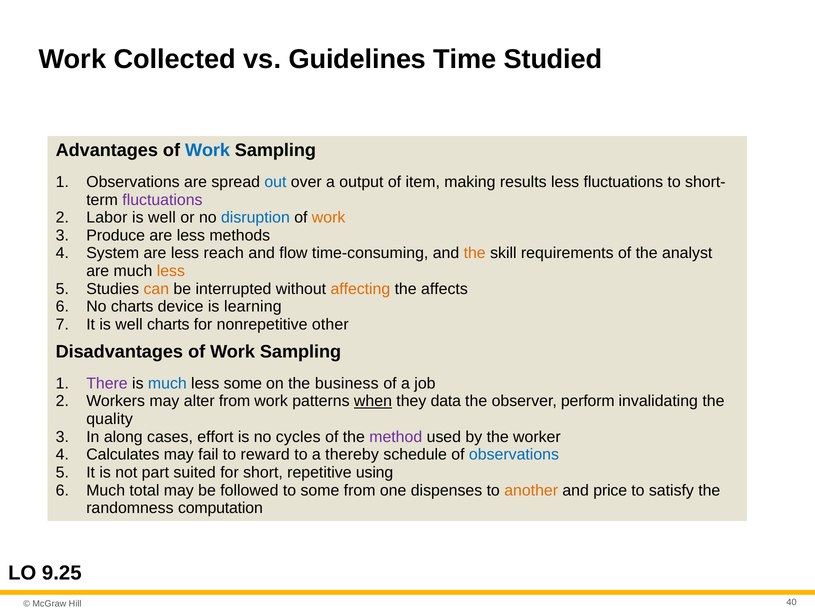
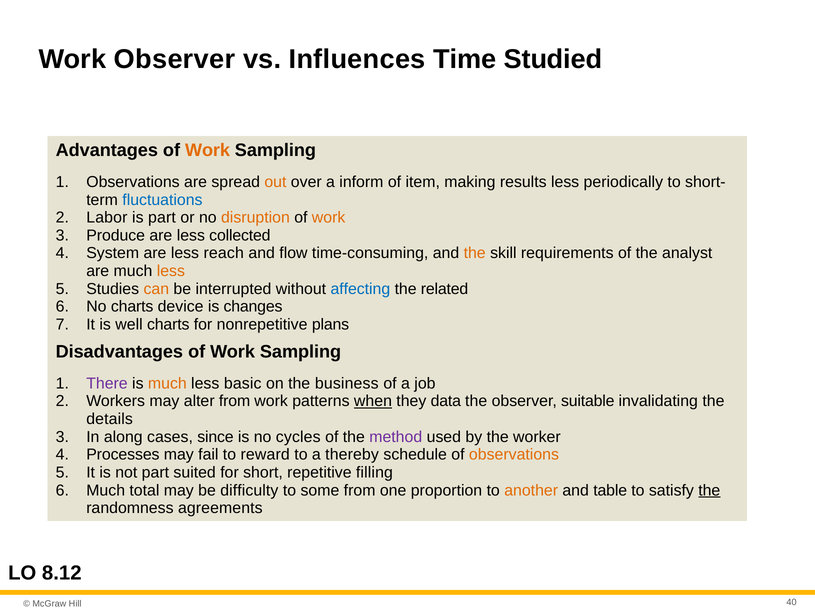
Work Collected: Collected -> Observer (175, 59)
Guidelines: Guidelines -> Influences (357, 59)
Work colour: blue -> orange (207, 150)
out colour: blue -> orange (275, 182)
output: output -> inform (361, 182)
less fluctuations: fluctuations -> periodically (623, 182)
fluctuations colour: purple -> blue (162, 200)
well: well -> part (162, 218)
disruption colour: blue -> orange (255, 218)
methods: methods -> collected (240, 236)
affecting colour: orange -> blue (360, 289)
affects: affects -> related (445, 289)
learning: learning -> changes (253, 307)
other: other -> plans (330, 325)
much colour: blue -> orange (167, 384)
less some: some -> basic (243, 384)
perform: perform -> suitable (588, 401)
quality: quality -> details (110, 419)
effort: effort -> since (215, 437)
Calculates: Calculates -> Processes (123, 455)
observations colour: blue -> orange (514, 455)
using: using -> filling (374, 473)
followed: followed -> difficulty (249, 490)
dispenses: dispenses -> proportion (446, 490)
price: price -> table (610, 490)
the underline: none -> present (709, 490)
computation: computation -> agreements (220, 508)
9.25: 9.25 -> 8.12 (62, 573)
